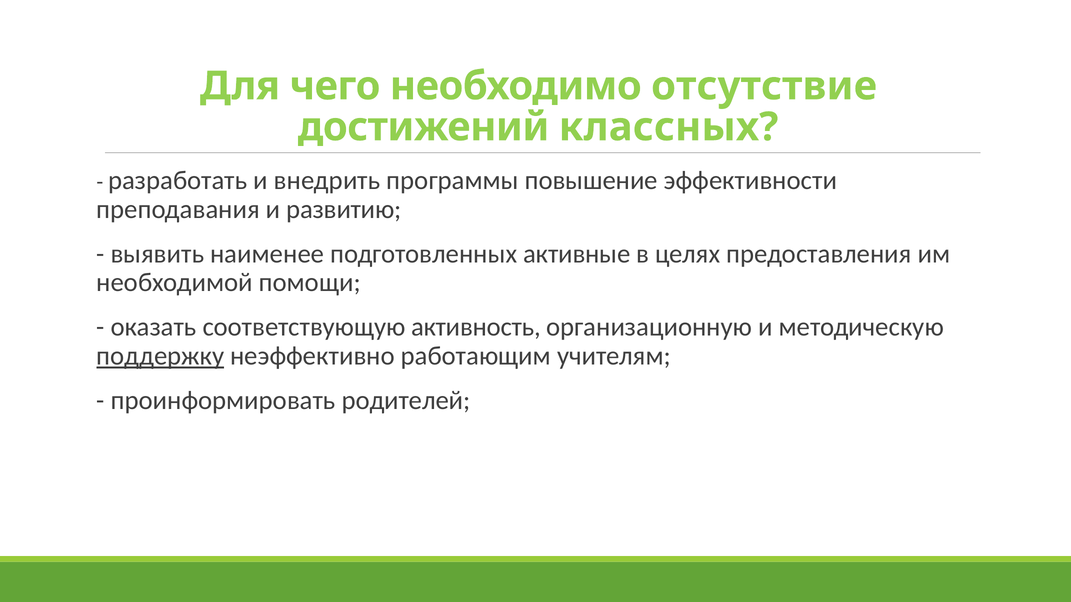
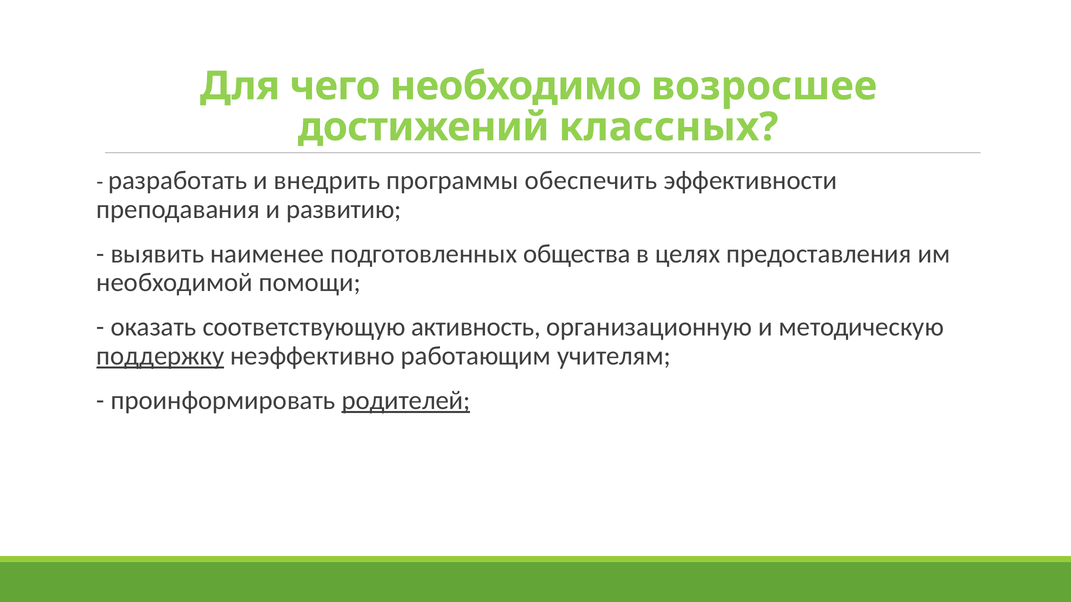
отсутствие: отсутствие -> возросшее (764, 86)
повышение: повышение -> обеспечить (591, 180)
активные: активные -> общества (577, 254)
родителей underline: none -> present (406, 401)
